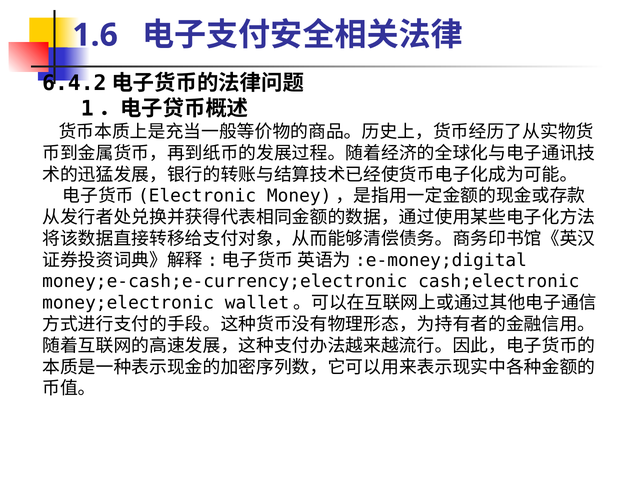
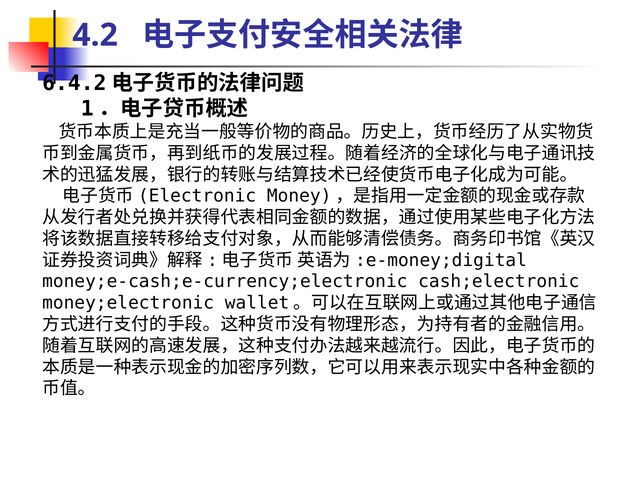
1.6: 1.6 -> 4.2 (95, 35)
